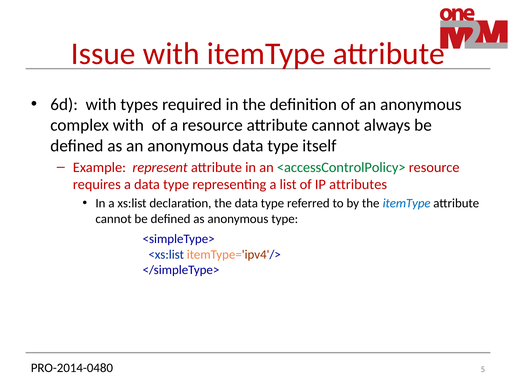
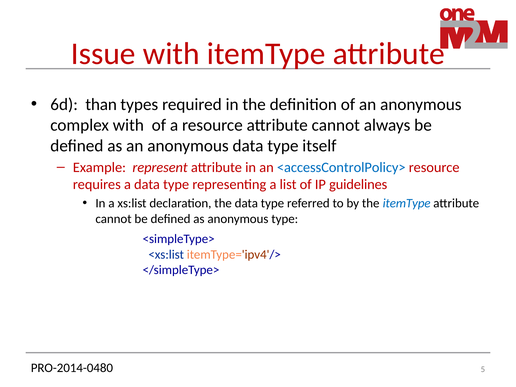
6d with: with -> than (101, 104)
<accessControlPolicy> colour: green -> blue (341, 167)
attributes: attributes -> guidelines (358, 184)
